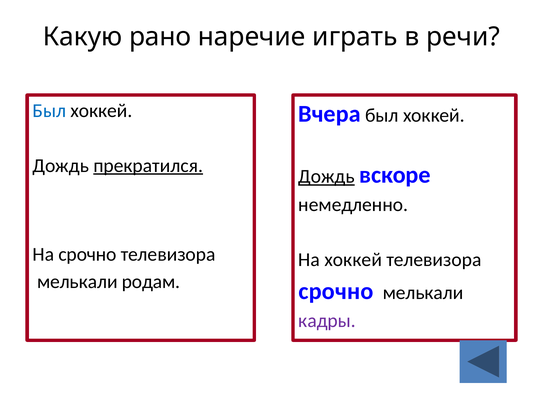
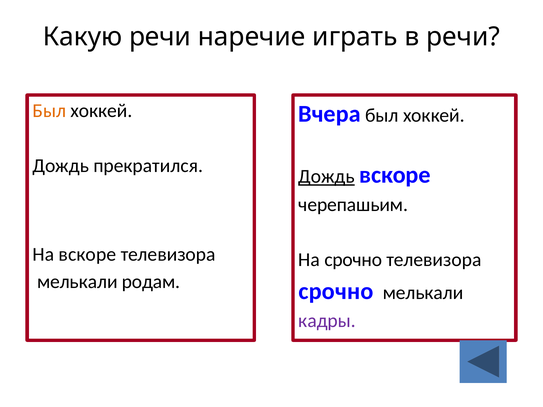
Какую рано: рано -> речи (160, 37)
Был colour: blue -> orange (49, 111)
прекратился underline: present -> none (148, 166)
немедленно: немедленно -> черепашьим (353, 205)
На срочно: срочно -> вскоре (87, 254)
На хоккей: хоккей -> срочно (353, 260)
